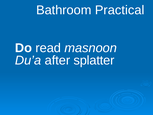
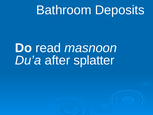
Practical: Practical -> Deposits (120, 10)
